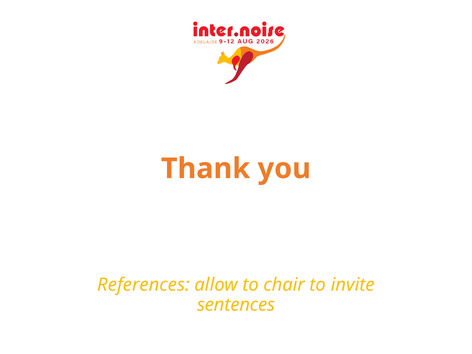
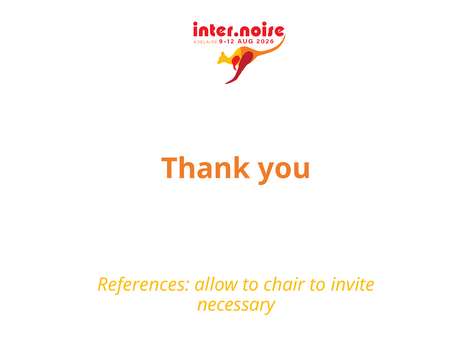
sentences: sentences -> necessary (236, 305)
